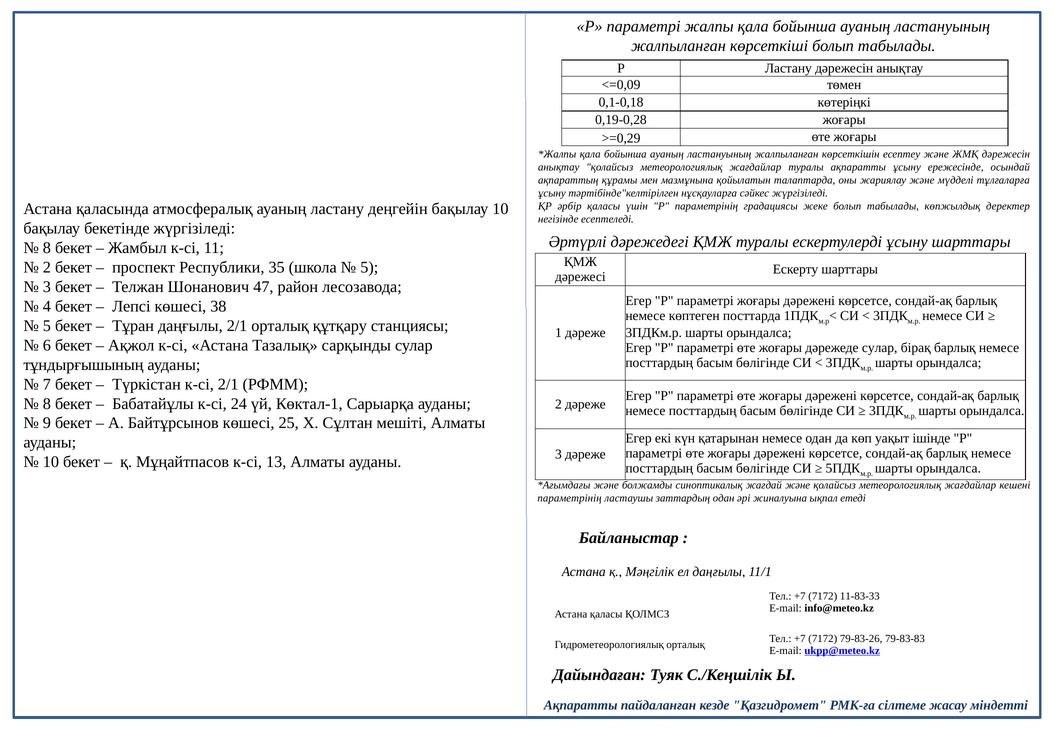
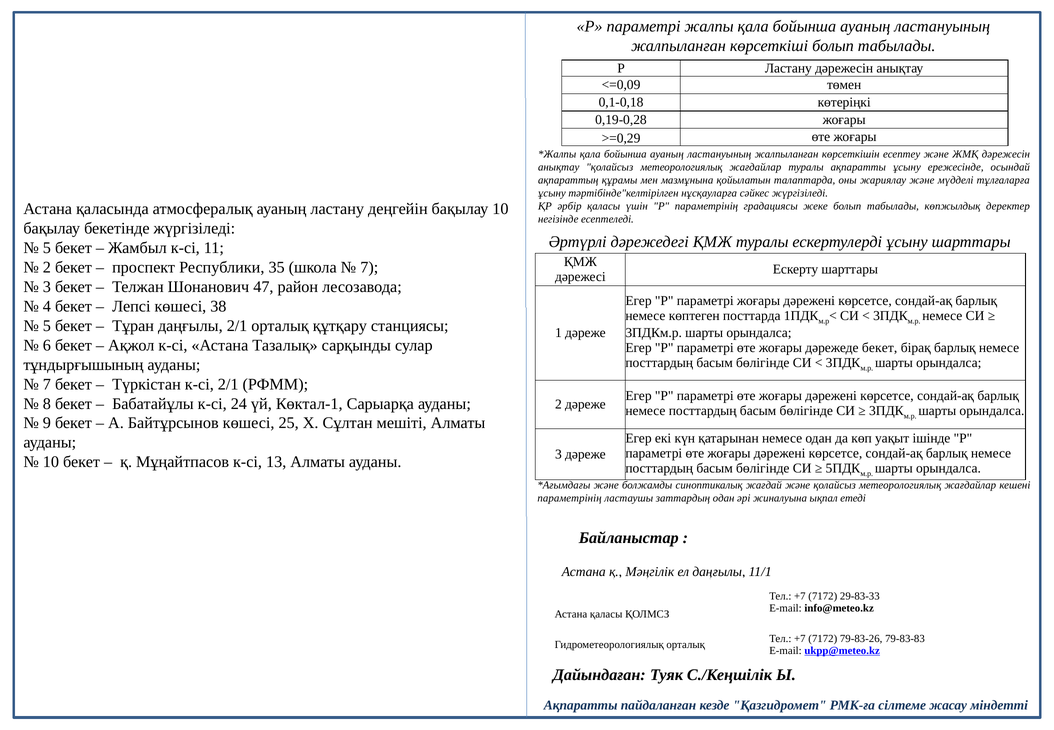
8: 8 -> 5 (47, 248)
5: 5 -> 7 (369, 267)
дәрежеде сулар: сулар -> бекет (880, 348)
11-83-33: 11-83-33 -> 29-83-33 (860, 596)
